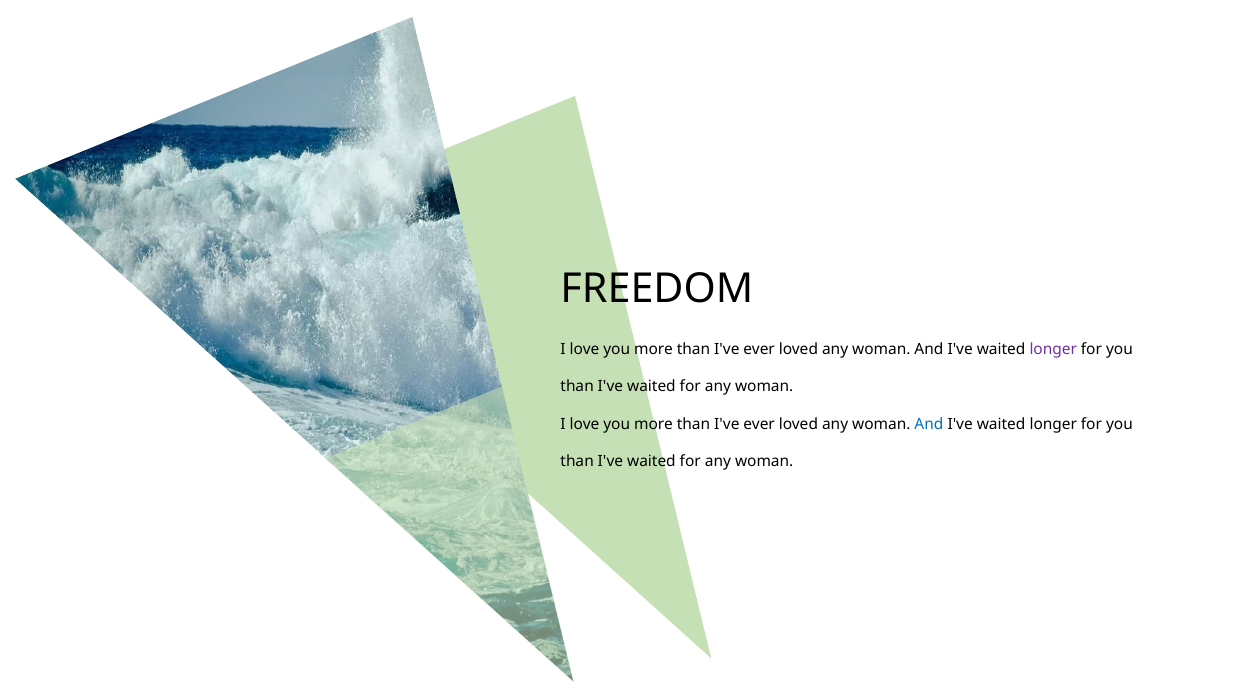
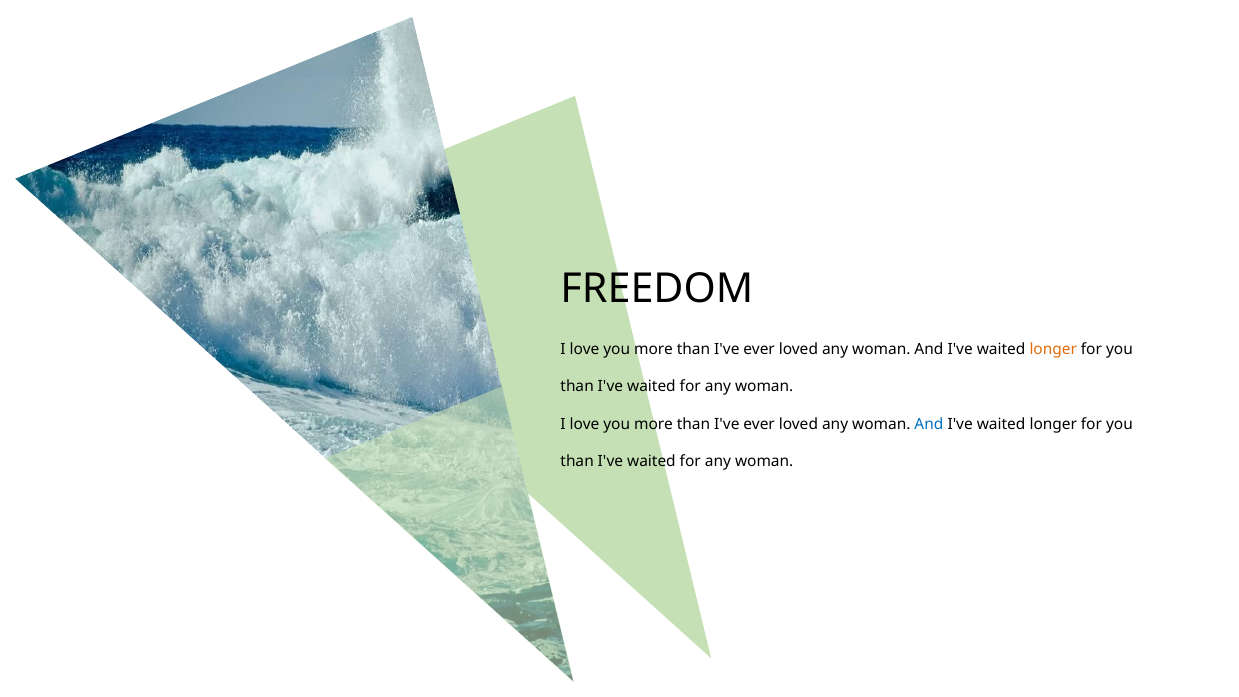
longer colour: purple -> orange (1053, 350)
